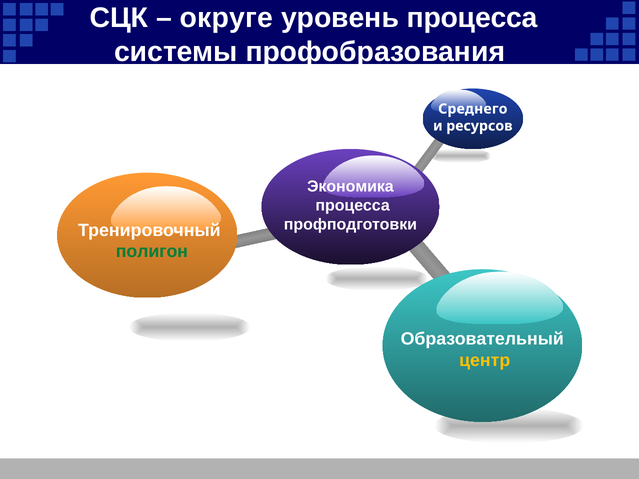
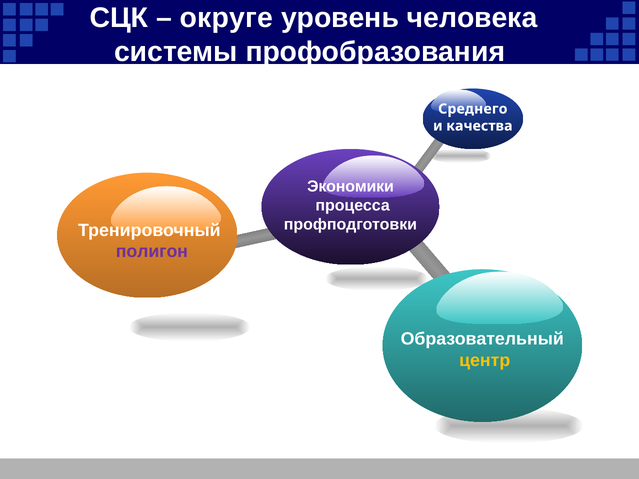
уровень процесса: процесса -> человека (472, 18)
ресурсов: ресурсов -> качества (479, 126)
Экономика: Экономика -> Экономики (351, 186)
полигон colour: green -> purple (152, 252)
